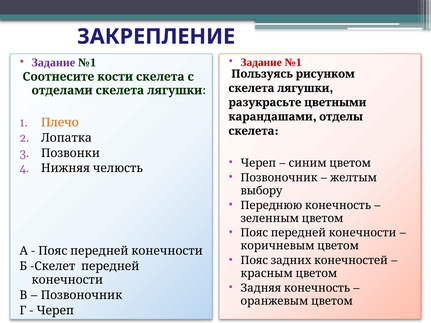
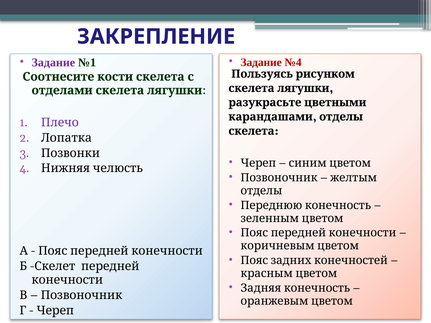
№1: №1 -> №4 (293, 62)
Плечо colour: orange -> purple (60, 123)
выбору: выбору -> отделы (261, 191)
